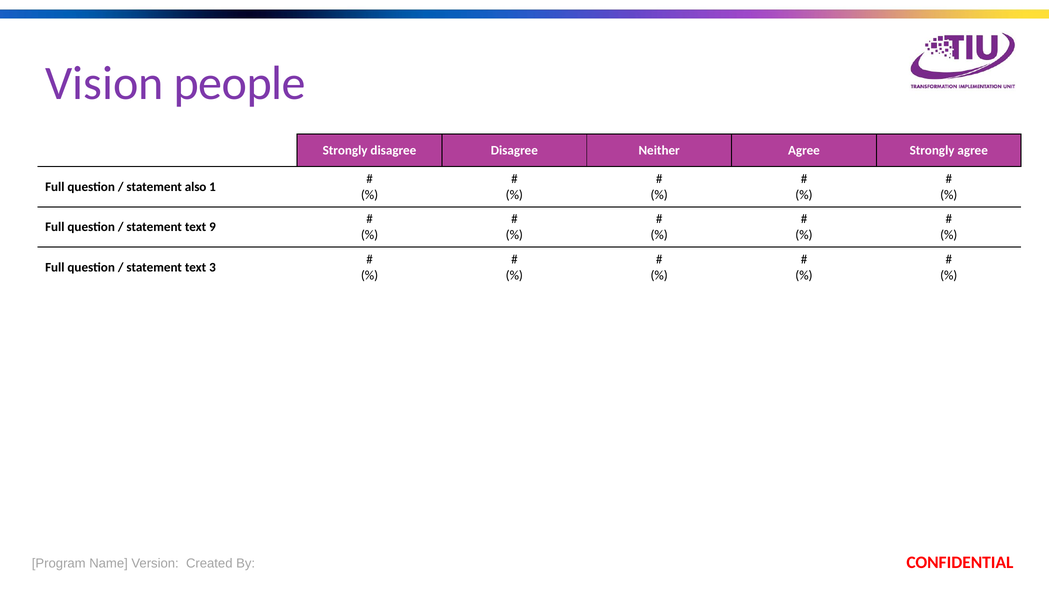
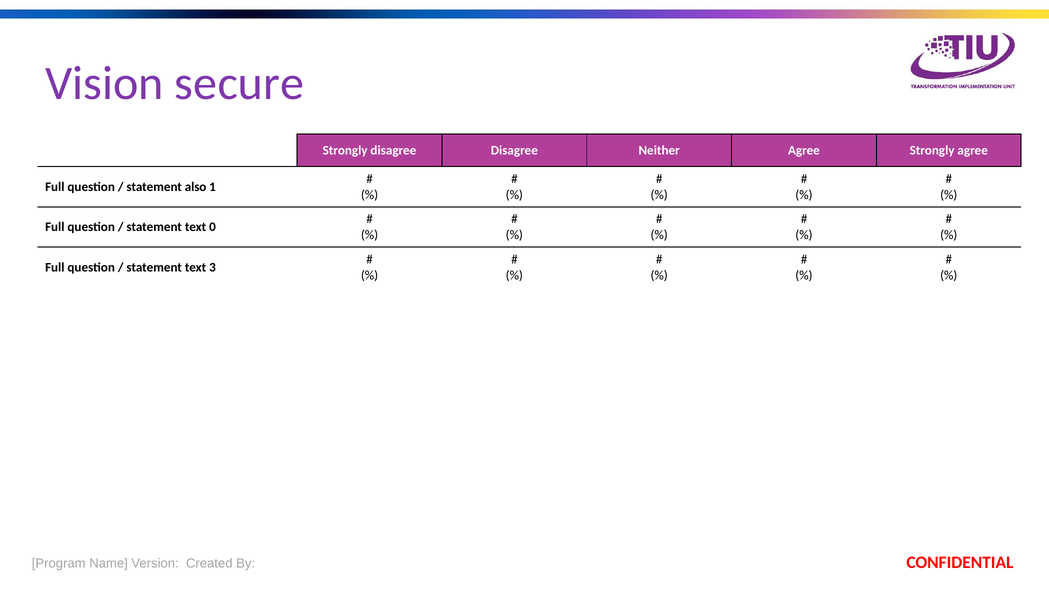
people: people -> secure (239, 83)
9: 9 -> 0 (212, 227)
